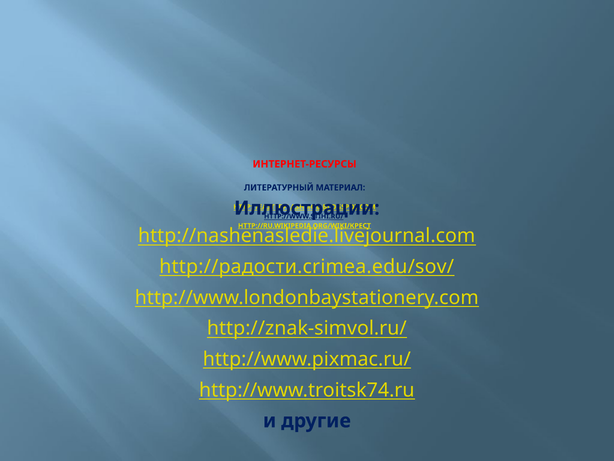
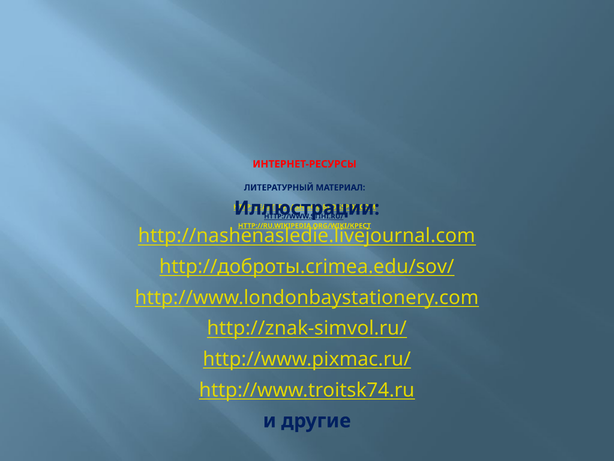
http://радости.crimea.edu/sov/: http://радости.crimea.edu/sov/ -> http://доброты.crimea.edu/sov/ (307, 266)
